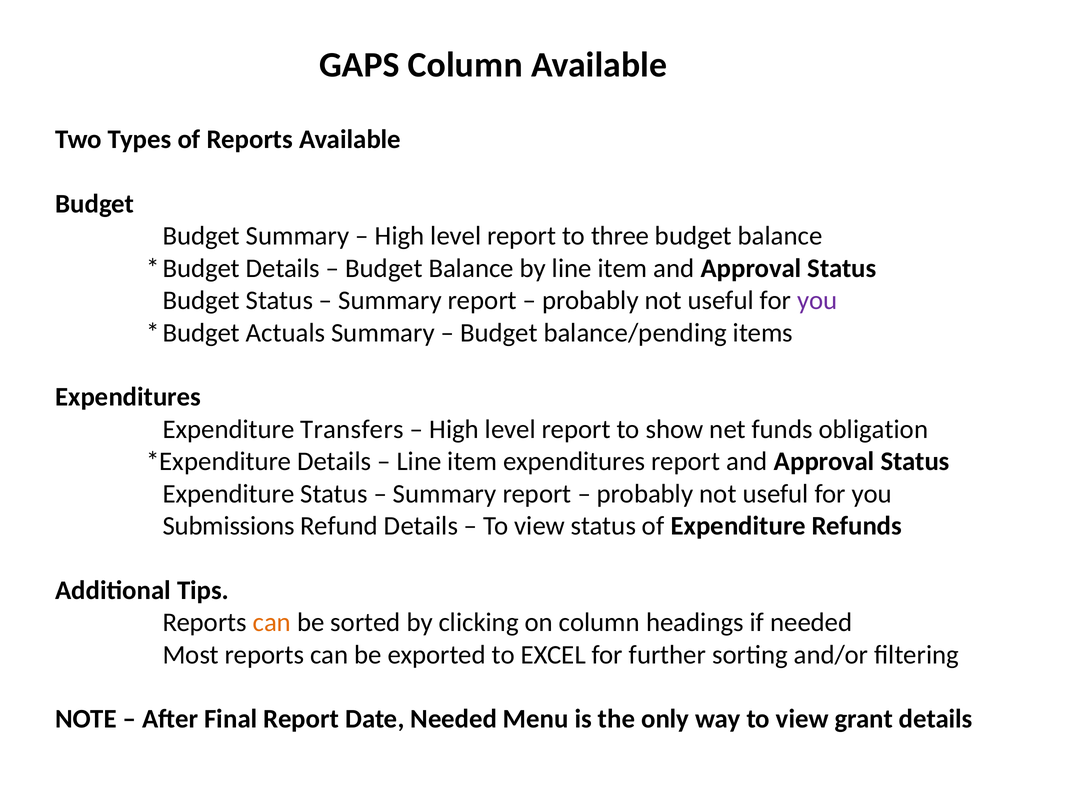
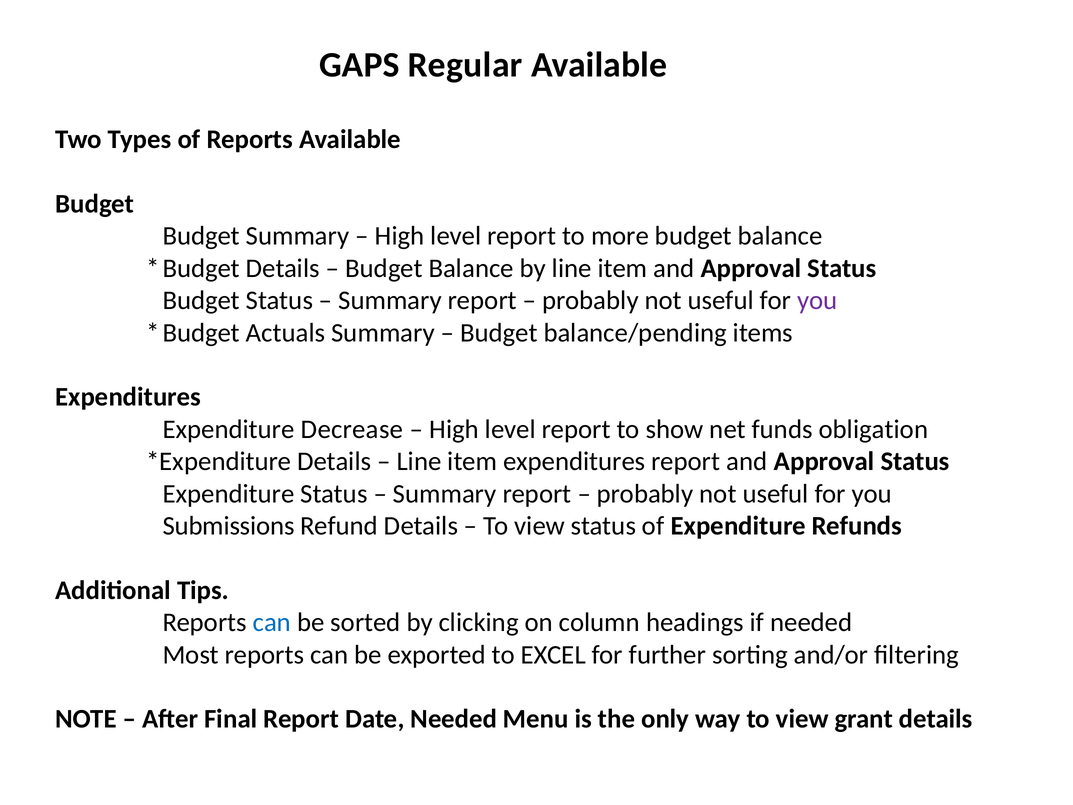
GAPS Column: Column -> Regular (465, 65)
three: three -> more (620, 236)
Transfers: Transfers -> Decrease (352, 429)
can colour: orange -> blue (272, 622)
